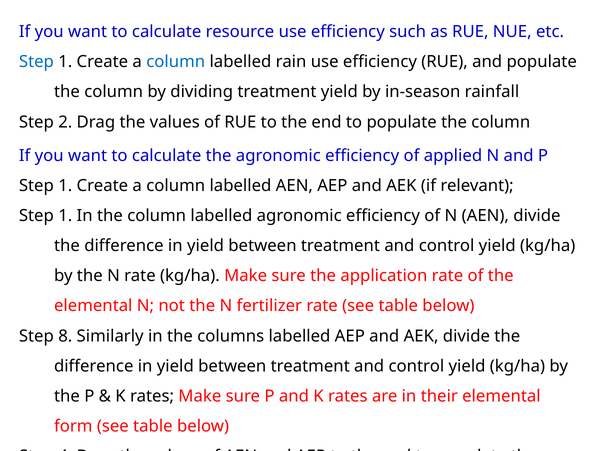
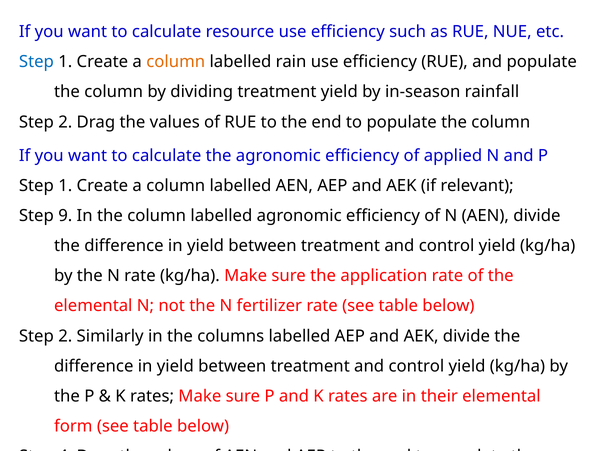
column colour: blue -> orange (176, 62)
1: 1 -> 9 (65, 216)
8: 8 -> 2 (65, 336)
